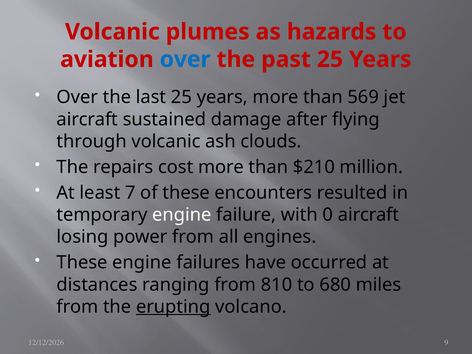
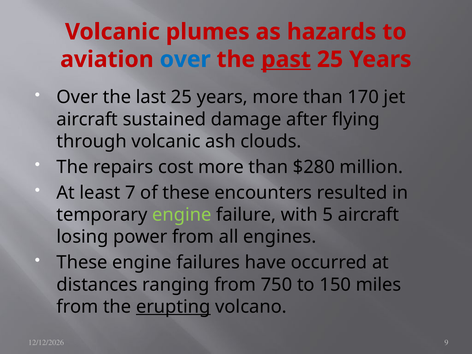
past underline: none -> present (286, 59)
569: 569 -> 170 (363, 97)
$210: $210 -> $280 (314, 167)
engine colour: white -> light green (182, 215)
0: 0 -> 5 (328, 215)
810: 810 -> 750 (277, 285)
680: 680 -> 150 (335, 285)
